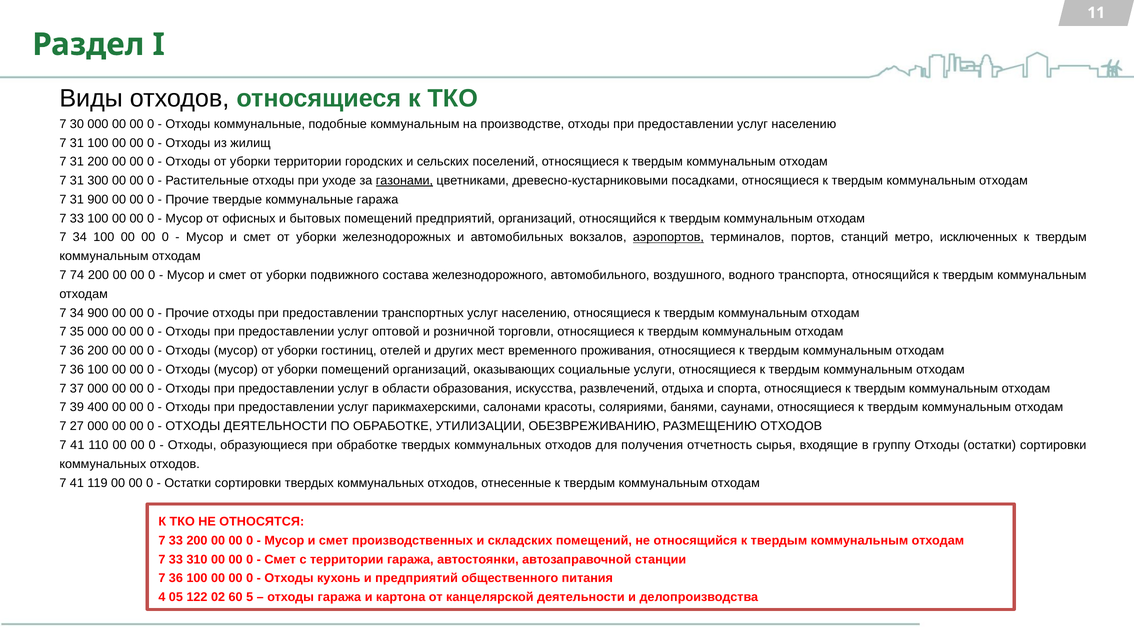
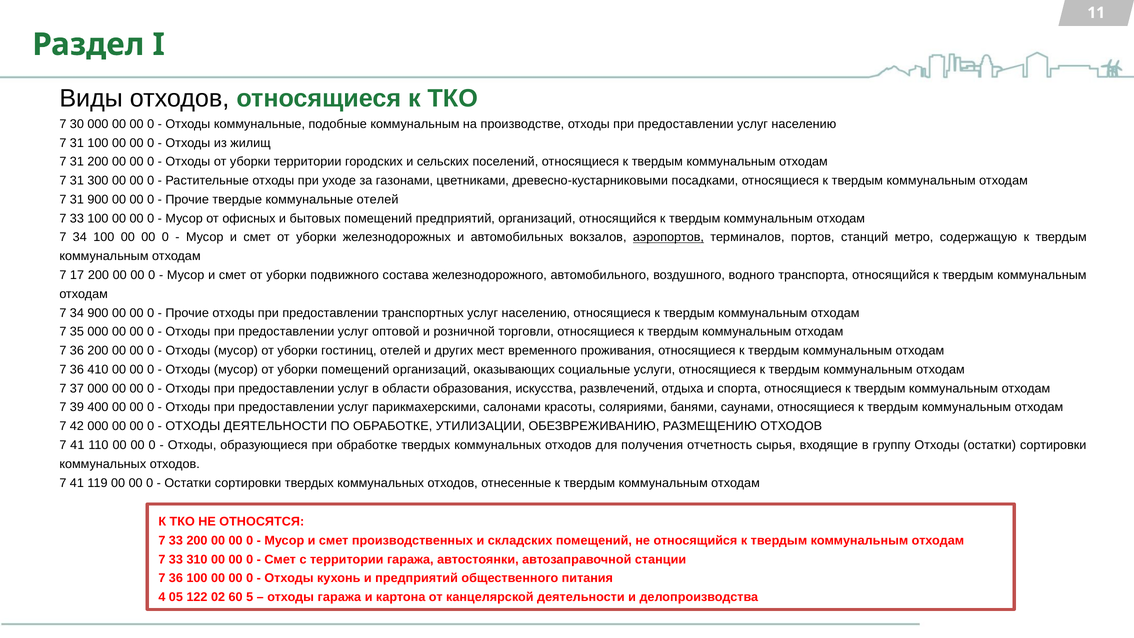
газонами underline: present -> none (404, 181)
коммунальные гаража: гаража -> отелей (378, 200)
исключенных: исключенных -> содержащую (978, 237)
74: 74 -> 17 (77, 275)
100: 100 -> 410 (98, 369)
27: 27 -> 42 (77, 426)
